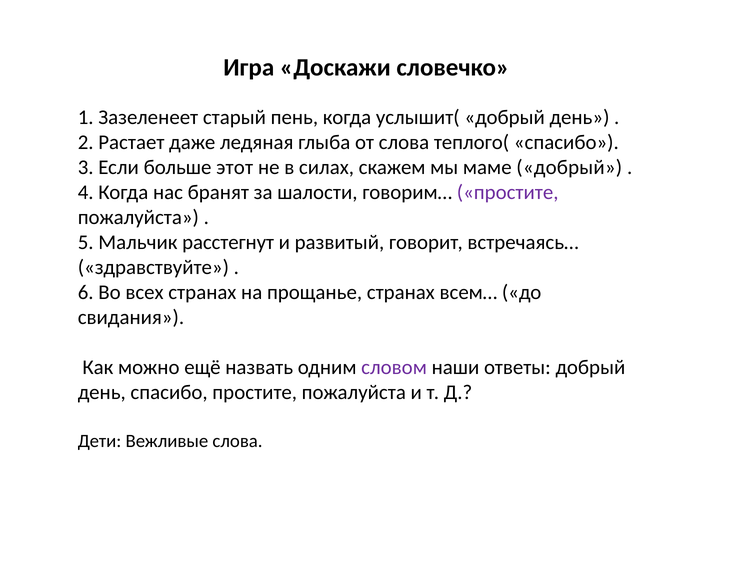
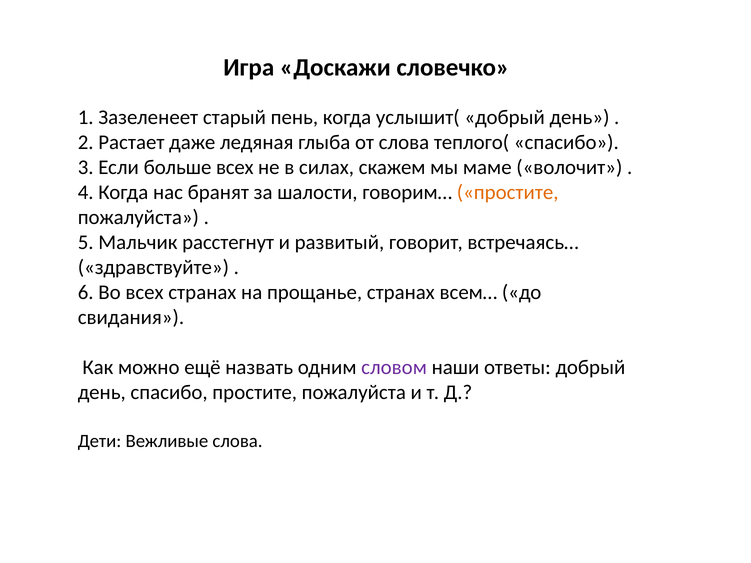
больше этот: этот -> всех (235, 167)
маме добрый: добрый -> волочит (569, 167)
простите colour: purple -> orange (508, 192)
